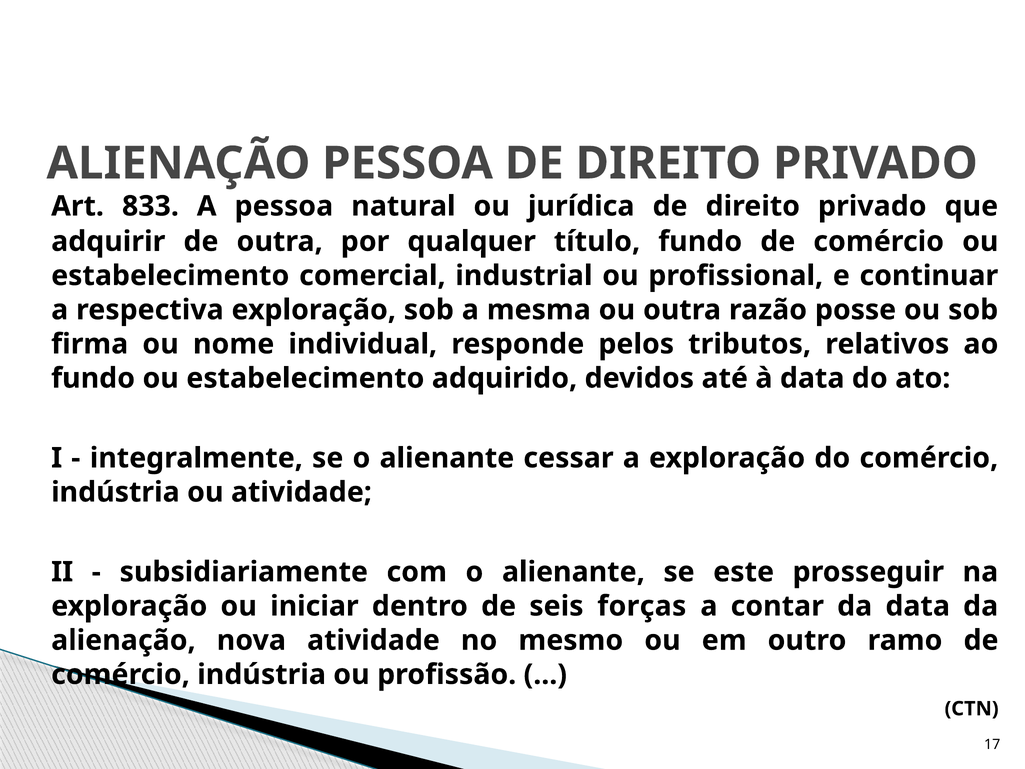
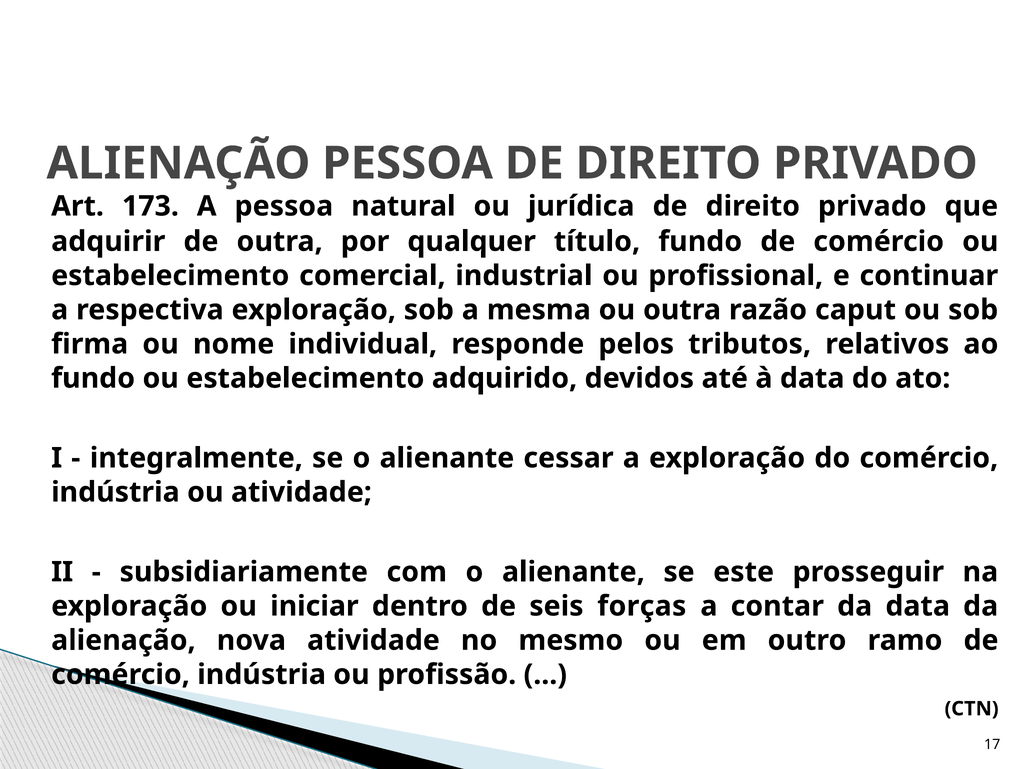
833: 833 -> 173 (150, 206)
posse: posse -> caput (855, 310)
